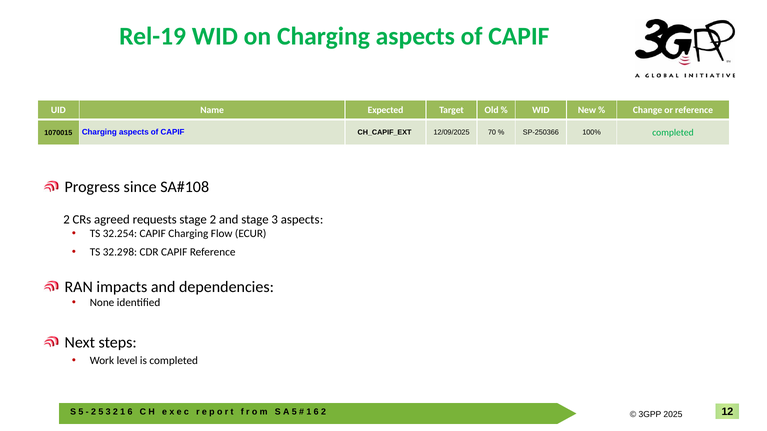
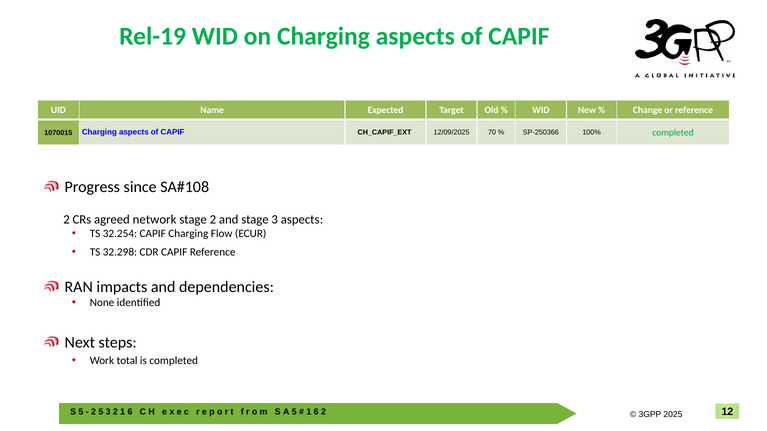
requests: requests -> network (155, 220)
level: level -> total (127, 361)
